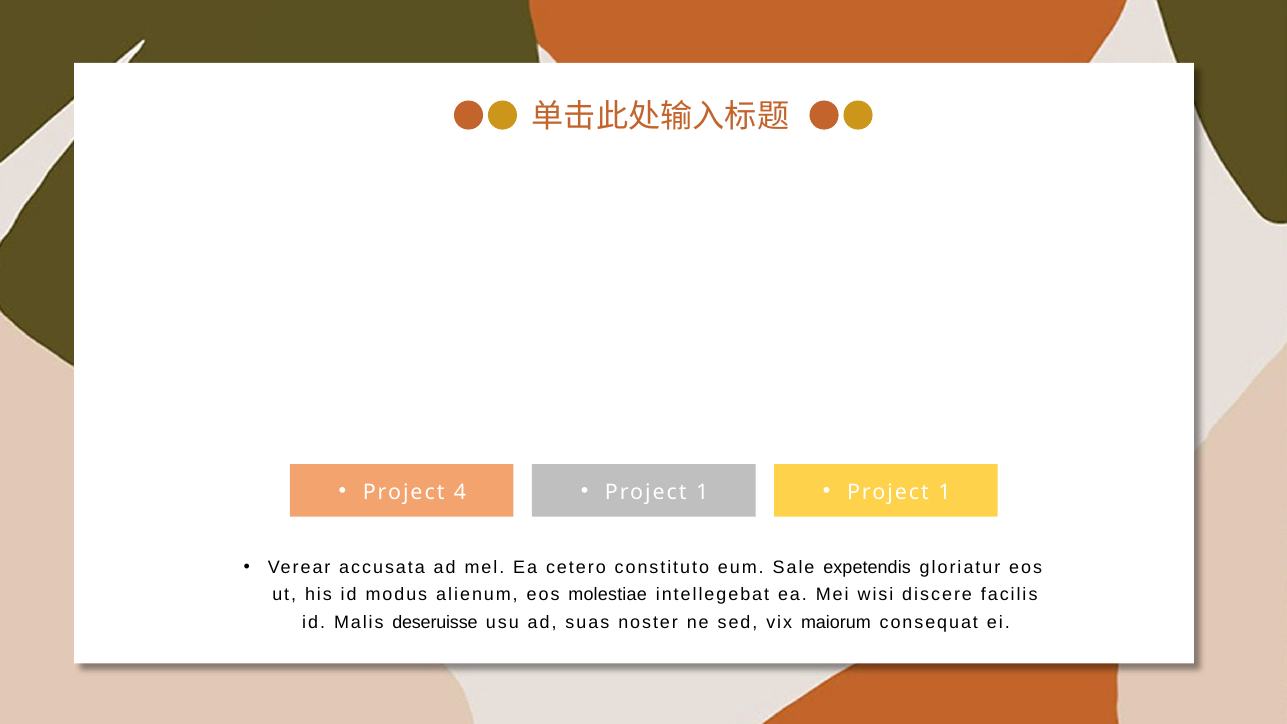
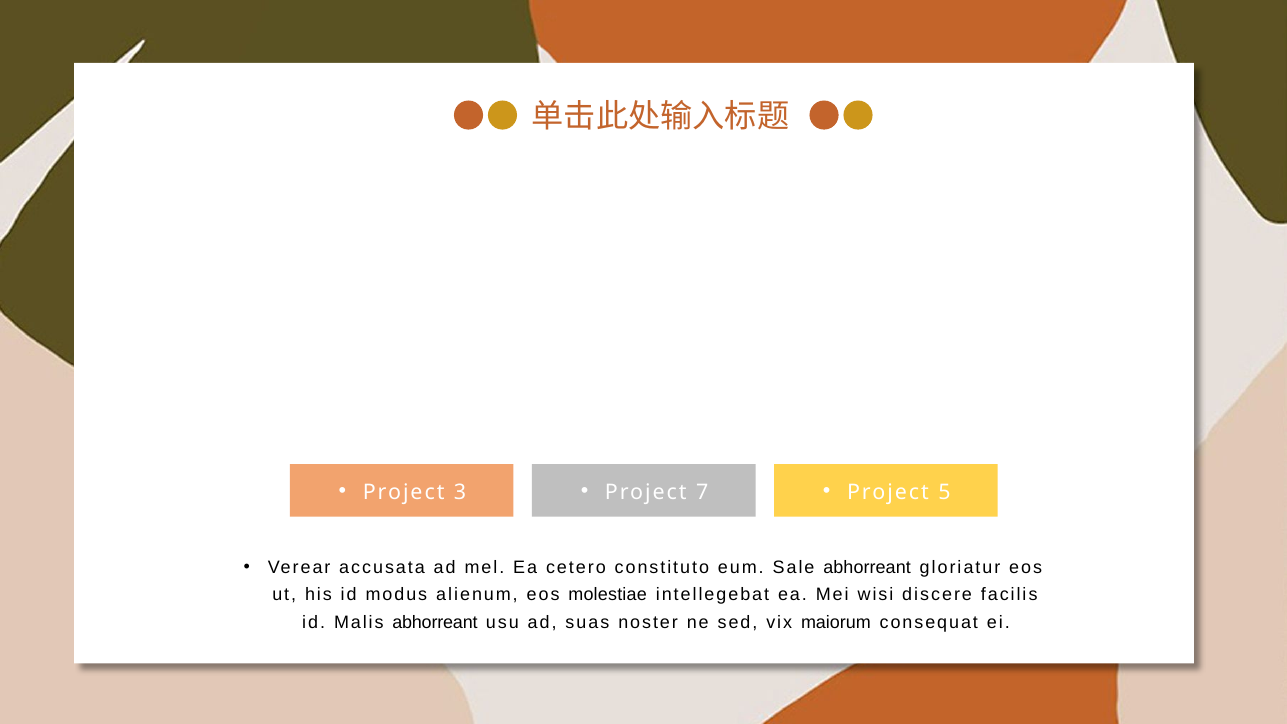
4: 4 -> 3 (460, 492)
1: 1 -> 7 (702, 492)
1: 1 -> 5 (944, 492)
Sale expetendis: expetendis -> abhorreant (867, 567)
Malis deseruisse: deseruisse -> abhorreant (435, 623)
